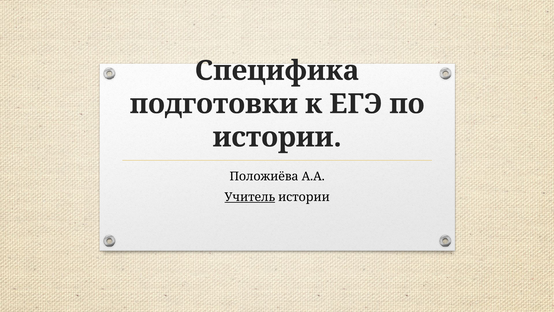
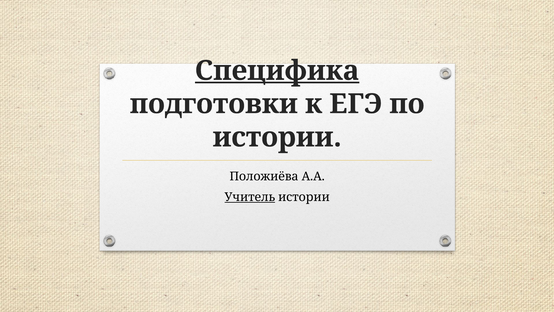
Специфика underline: none -> present (277, 71)
